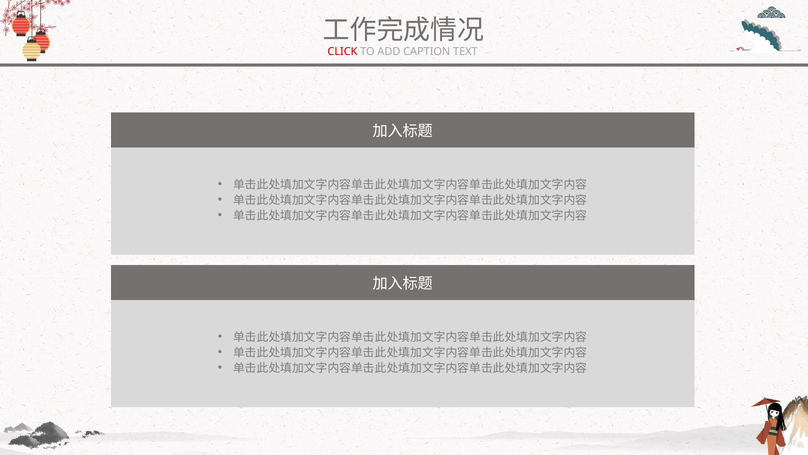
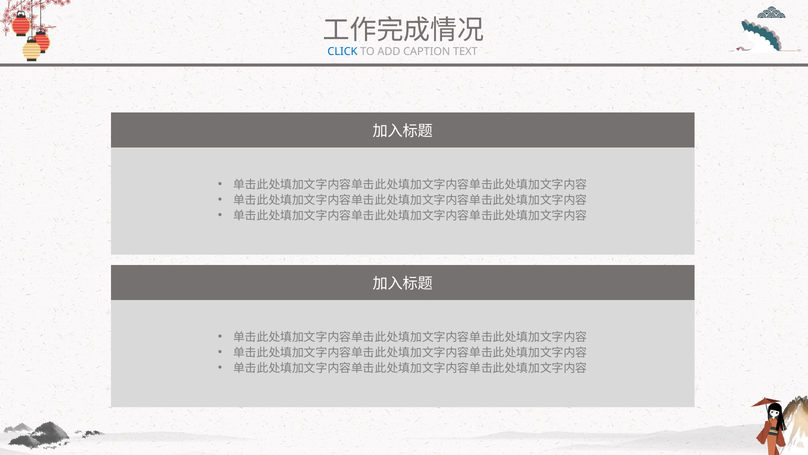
CLICK colour: red -> blue (342, 52)
